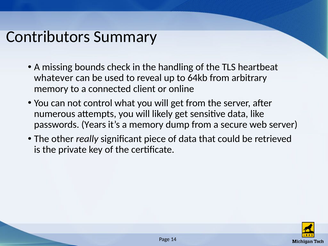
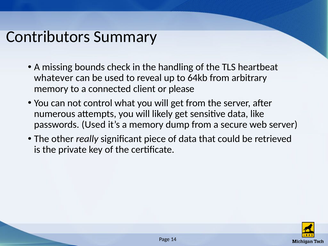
online: online -> please (181, 89)
passwords Years: Years -> Used (94, 125)
